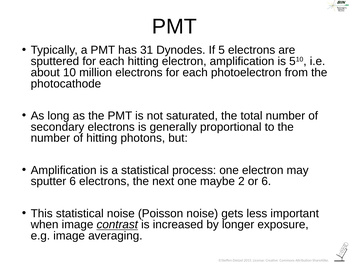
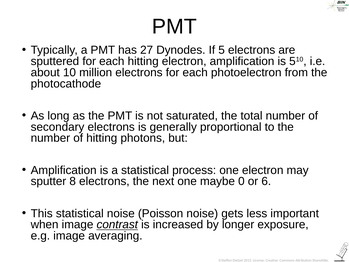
31: 31 -> 27 (147, 50)
sputter 6: 6 -> 8 (73, 181)
2: 2 -> 0 (241, 181)
